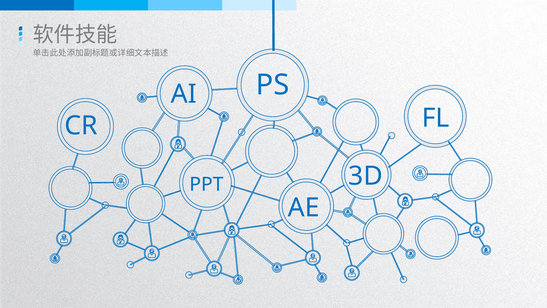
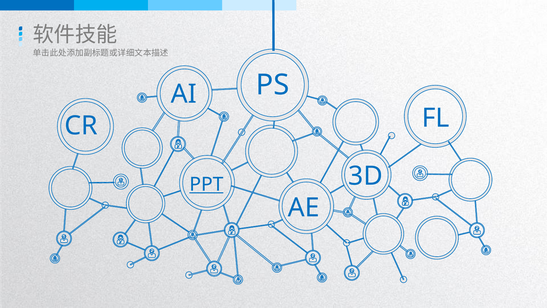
PPT underline: none -> present (206, 184)
